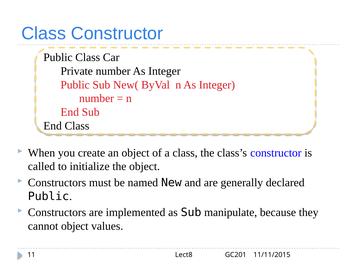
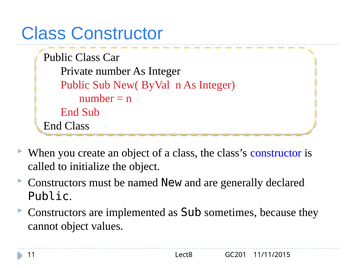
manipulate: manipulate -> sometimes (231, 212)
